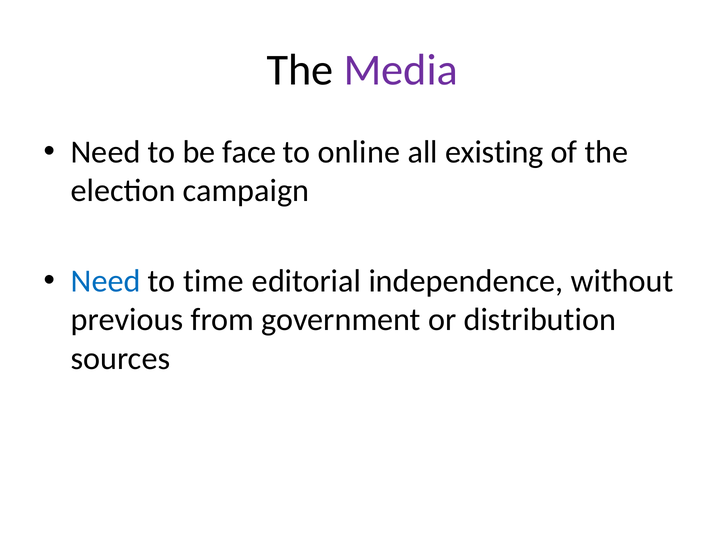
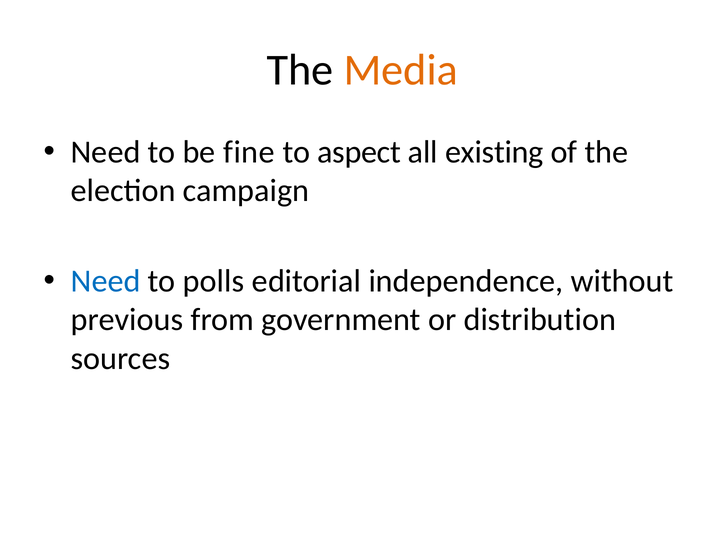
Media colour: purple -> orange (401, 70)
face: face -> fine (249, 152)
online: online -> aspect (359, 152)
time: time -> polls (214, 281)
